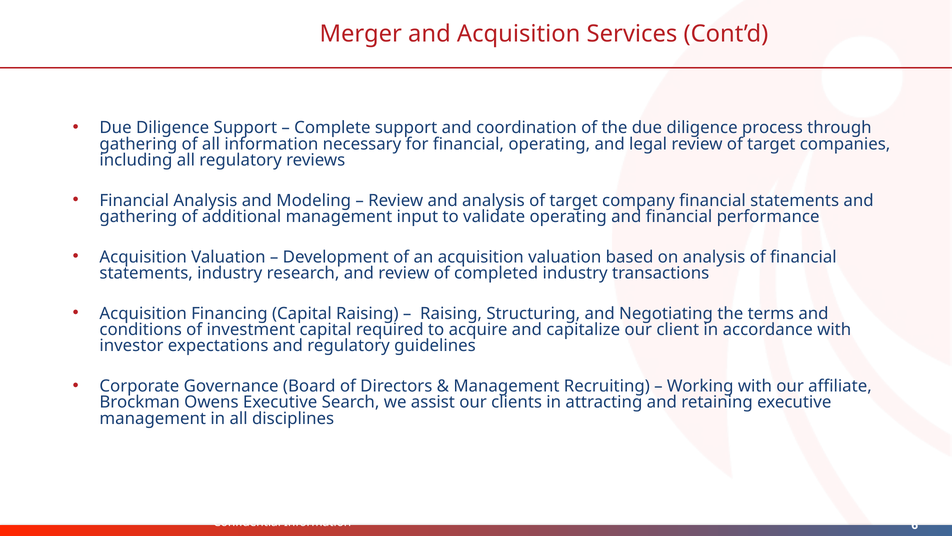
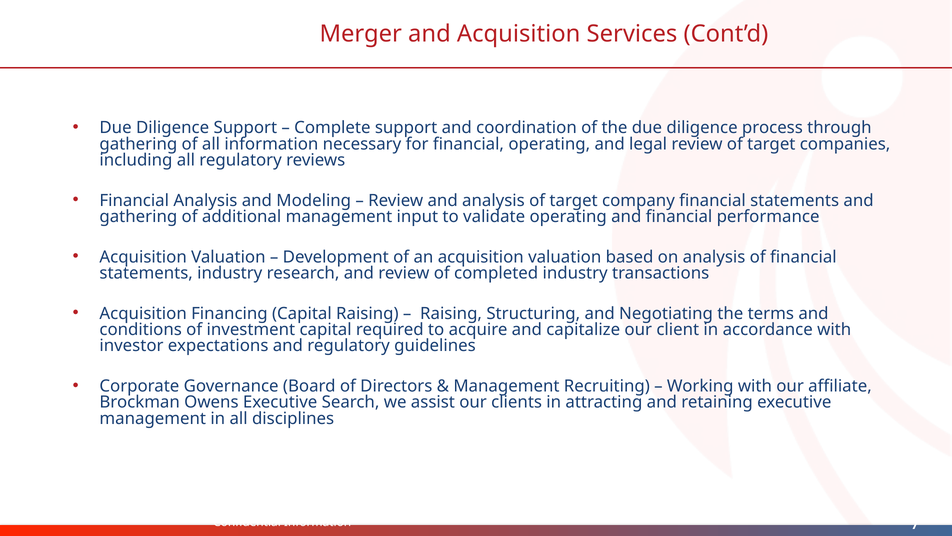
6: 6 -> 7 (915, 525)
